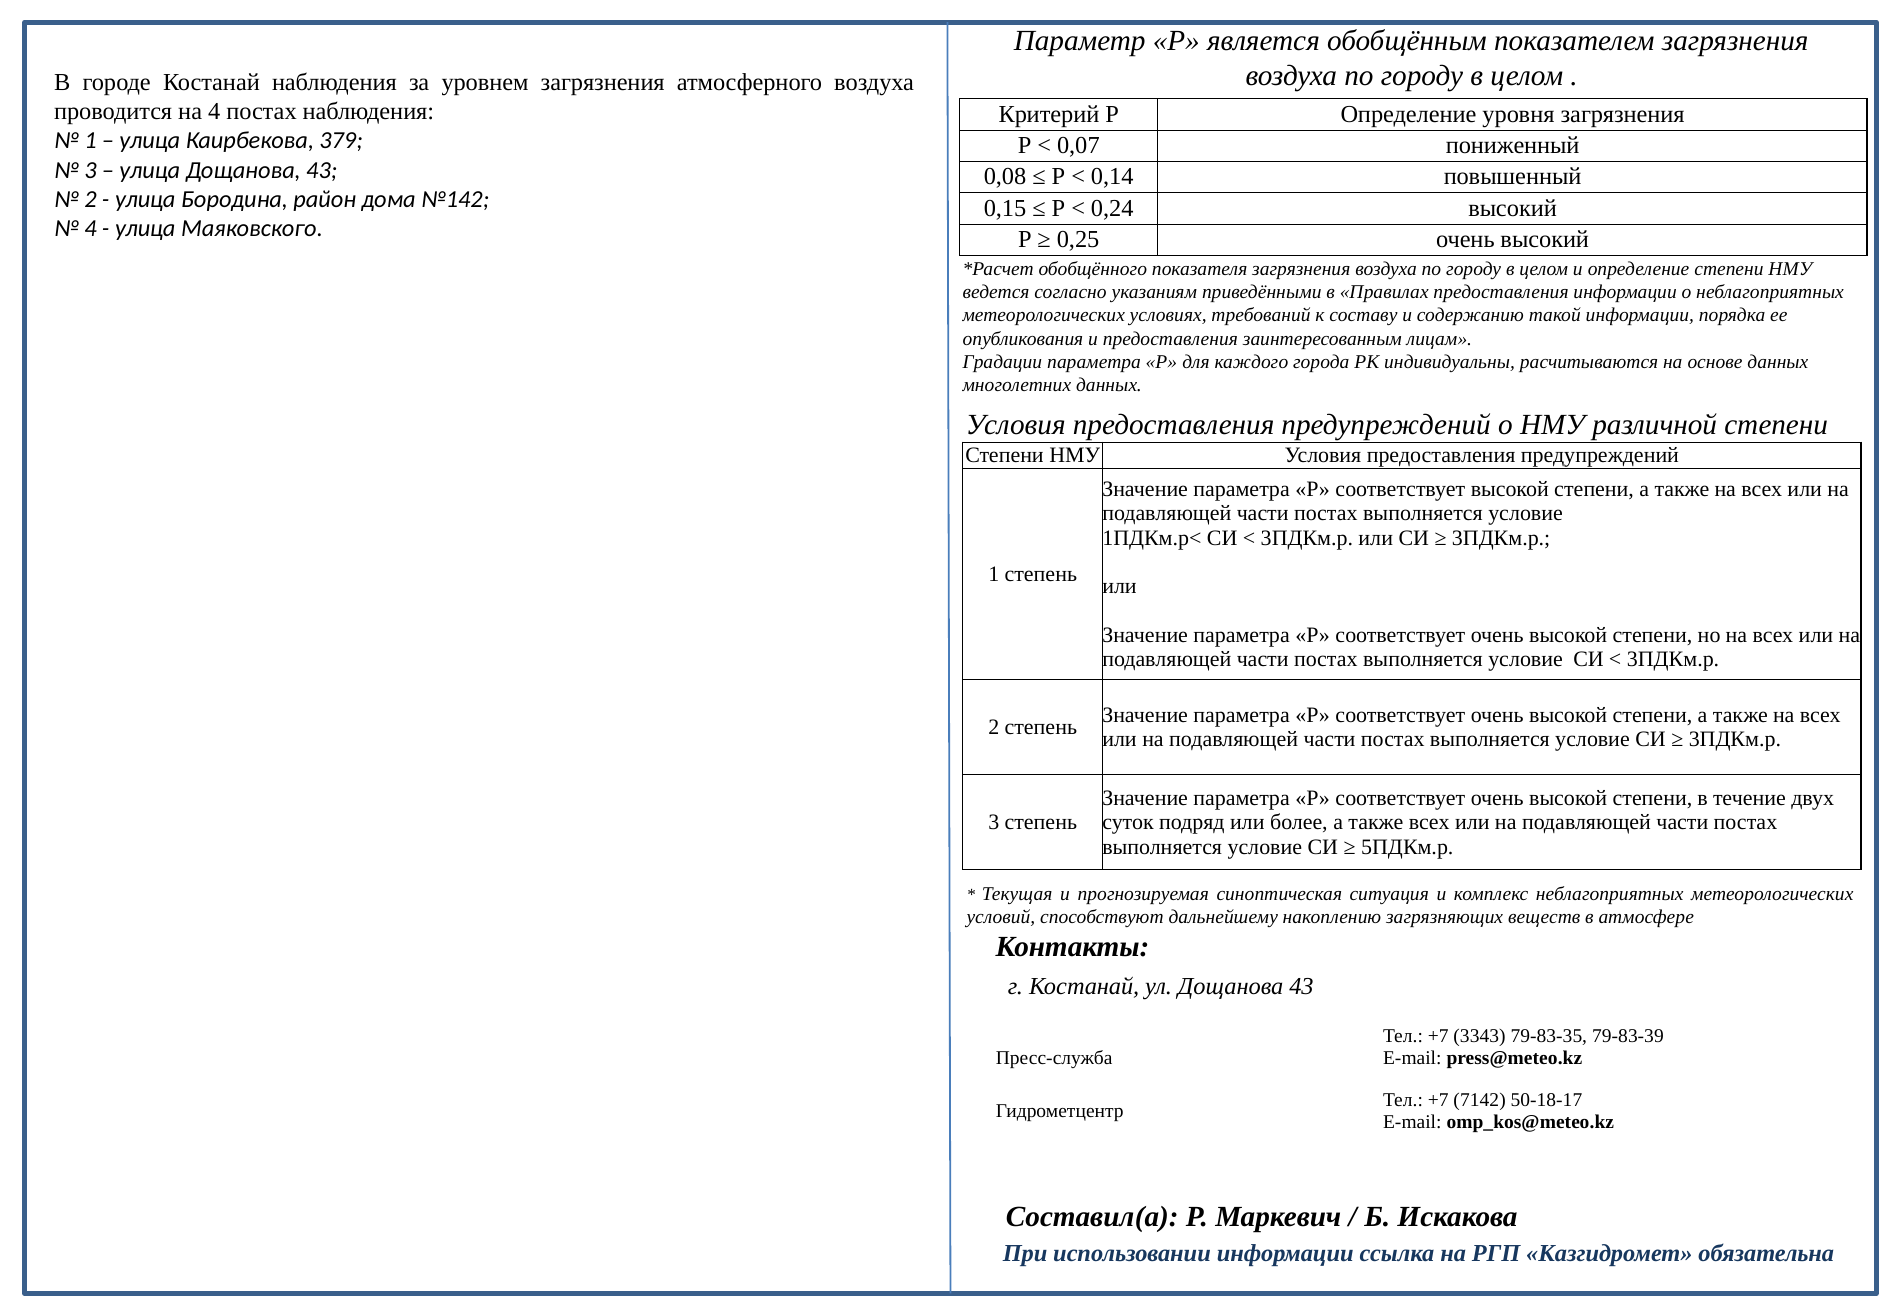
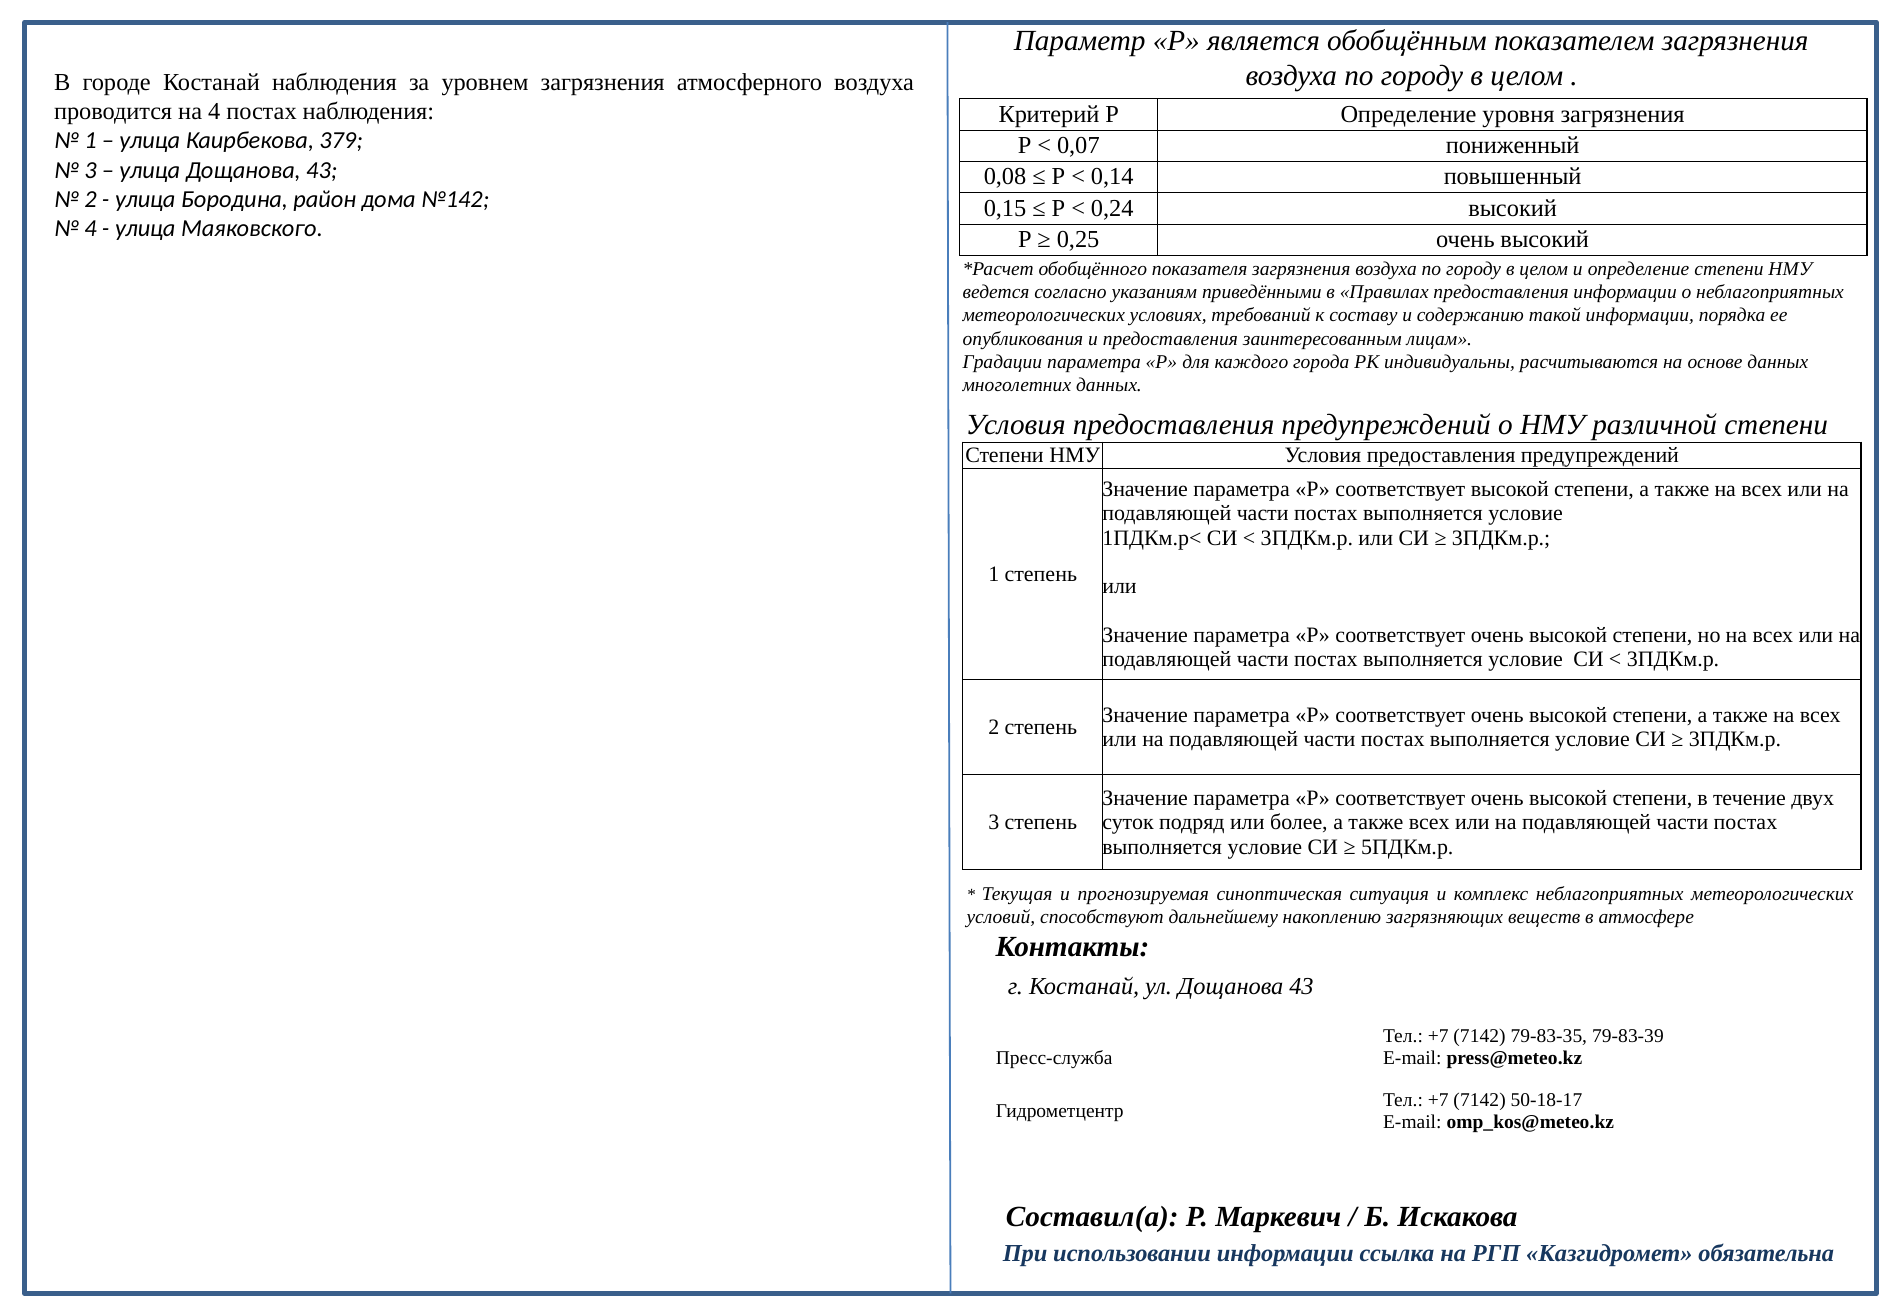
3343: 3343 -> 7142 (1480, 1036)
